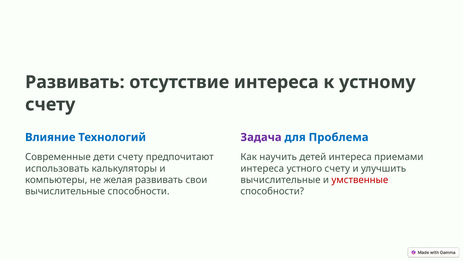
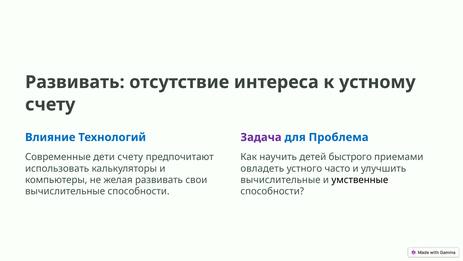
детей интереса: интереса -> быстрого (350, 157)
интереса: интереса -> овладеть (262, 168)
устного счету: счету -> часто (337, 168)
умственные colour: red -> black (360, 180)
